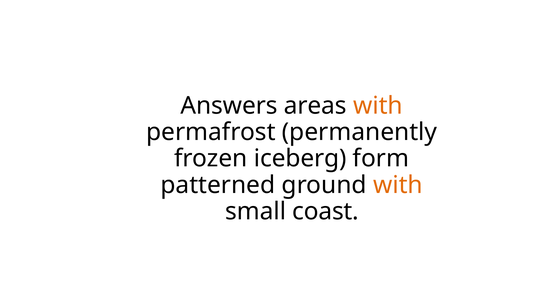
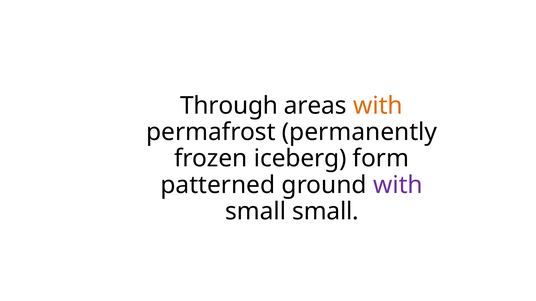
Answers: Answers -> Through (229, 106)
with colour: orange -> purple (398, 185)
small coast: coast -> small (326, 212)
